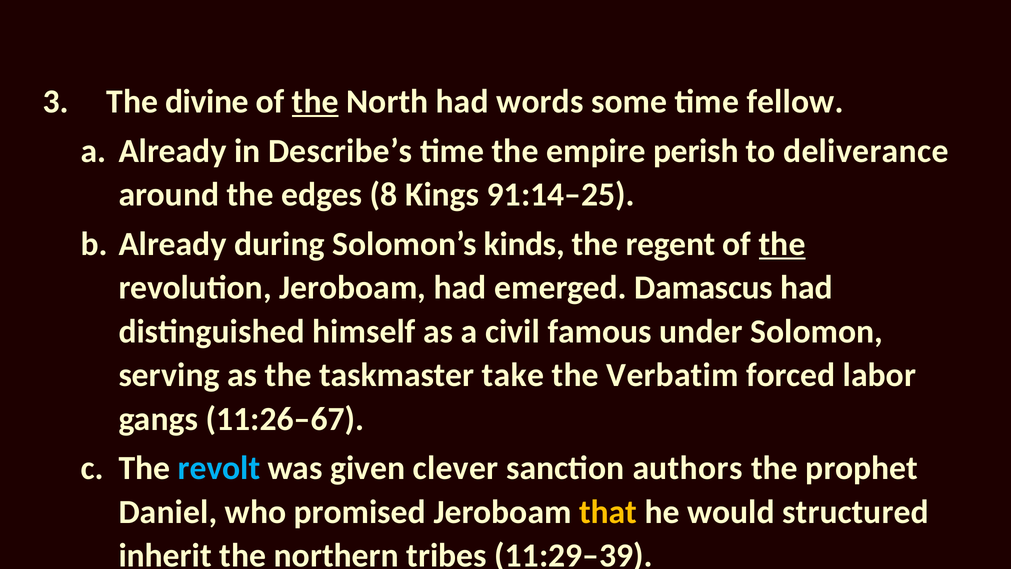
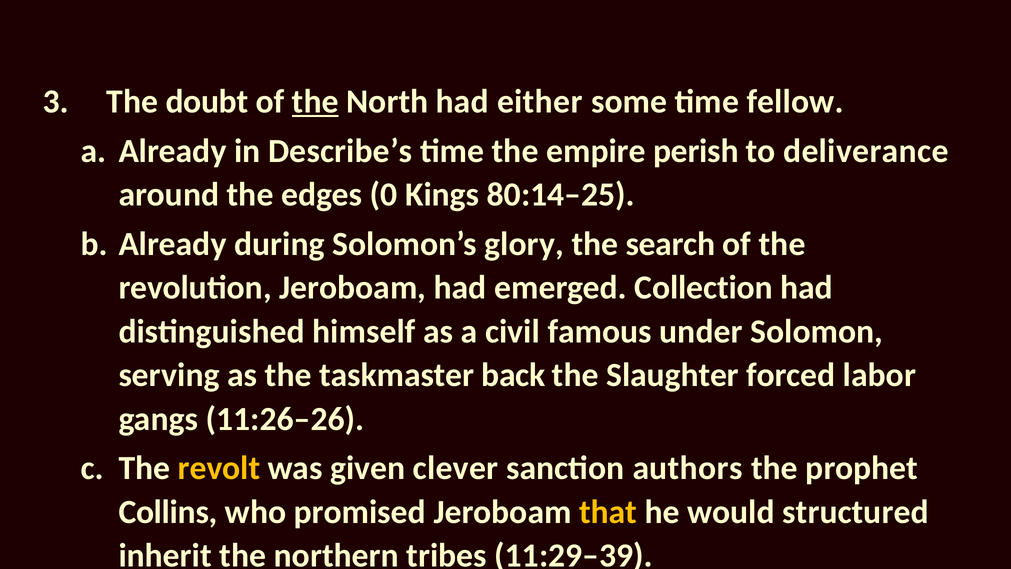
divine: divine -> doubt (207, 102)
words: words -> either (540, 102)
8: 8 -> 0 (384, 195)
91:14–25: 91:14–25 -> 80:14–25 (561, 195)
kinds: kinds -> glory (524, 244)
regent: regent -> search (671, 244)
the underline: present -> none (782, 244)
Damascus: Damascus -> Collection (704, 288)
take: take -> back (513, 375)
Verbatim: Verbatim -> Slaughter (673, 375)
11:26–67: 11:26–67 -> 11:26–26 (285, 419)
revolt colour: light blue -> yellow (219, 468)
Daniel: Daniel -> Collins (168, 512)
